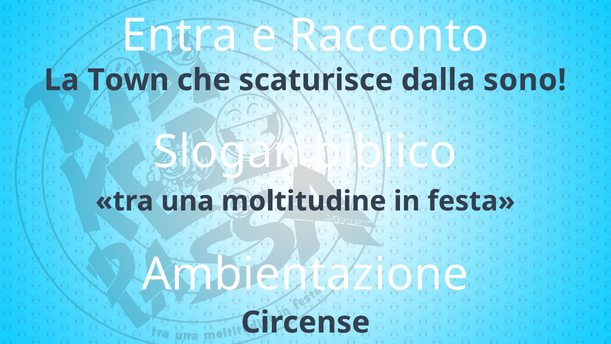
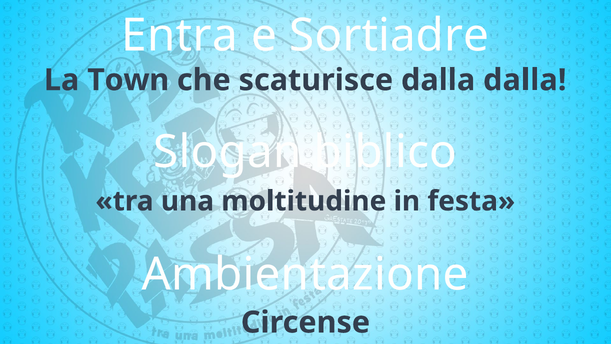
Racconto: Racconto -> Sortiadre (389, 36)
dalla sono: sono -> dalla (525, 80)
